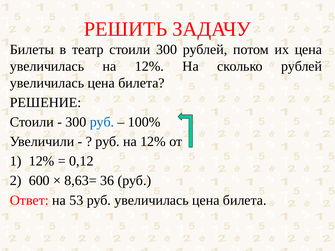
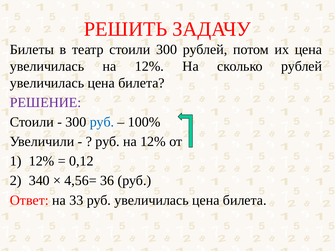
РЕШЕНИЕ colour: black -> purple (46, 103)
600: 600 -> 340 (39, 181)
8,63=: 8,63= -> 4,56= (81, 181)
53: 53 -> 33 (76, 200)
